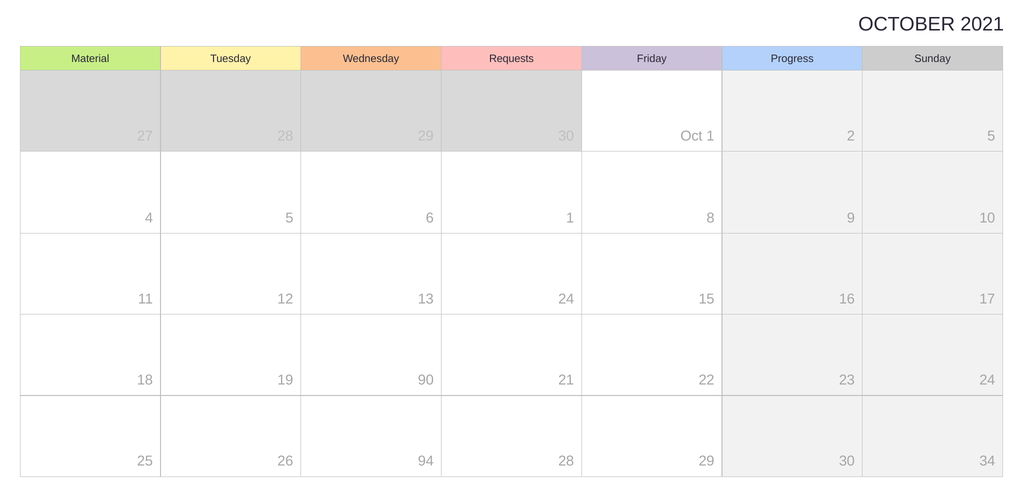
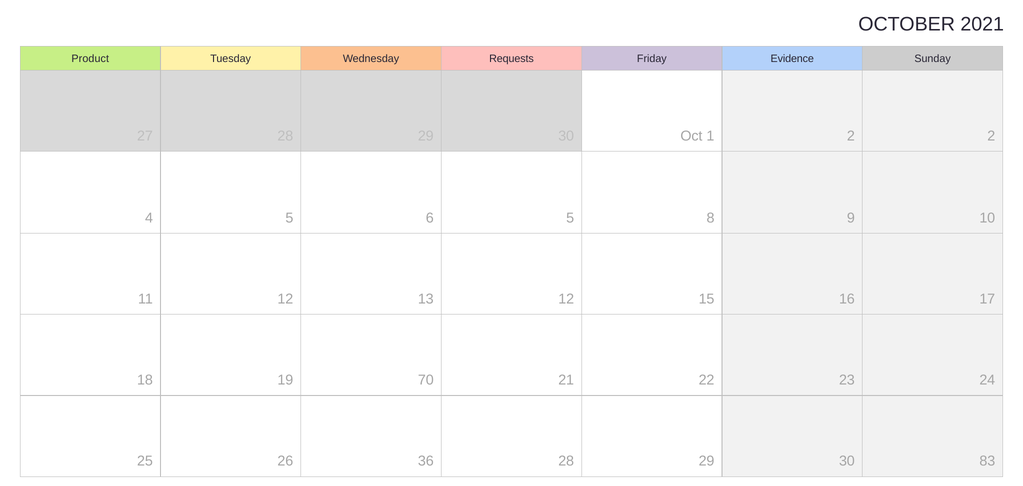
Material: Material -> Product (90, 59)
Progress: Progress -> Evidence (792, 59)
2 5: 5 -> 2 (991, 136)
6 1: 1 -> 5 (570, 218)
13 24: 24 -> 12 (566, 299)
90: 90 -> 70 (426, 381)
94: 94 -> 36 (426, 462)
34: 34 -> 83 (987, 462)
